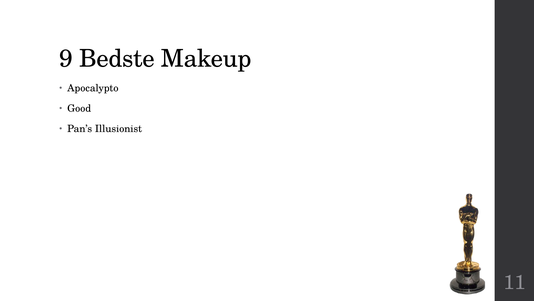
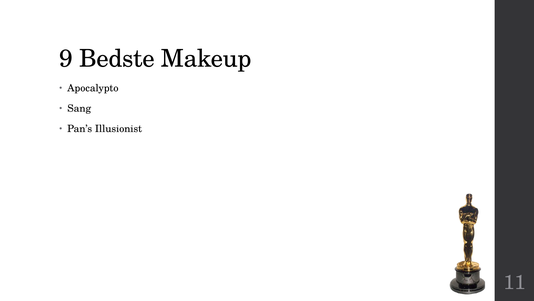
Good: Good -> Sang (79, 108)
